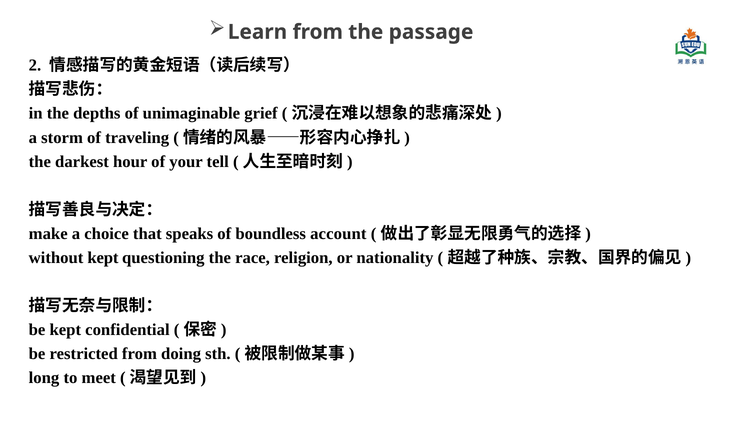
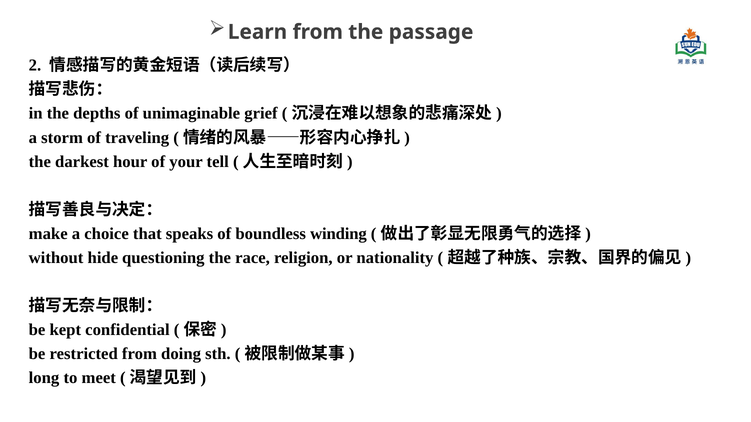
account: account -> winding (338, 234)
without kept: kept -> hide (103, 258)
